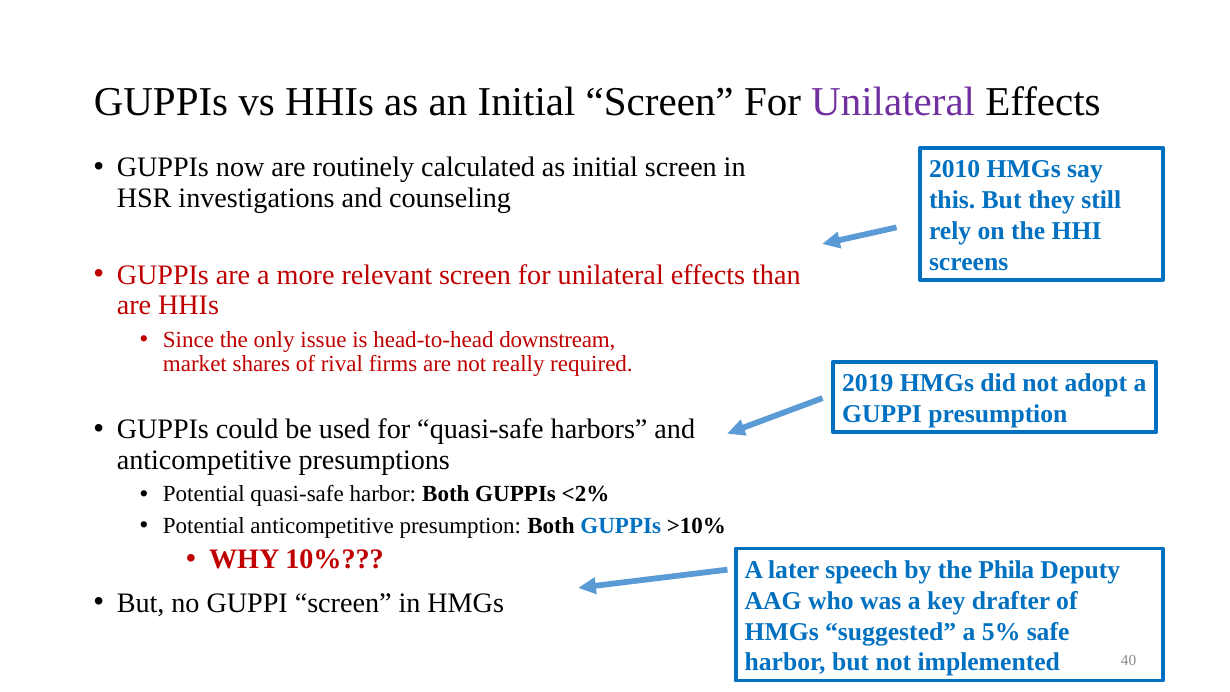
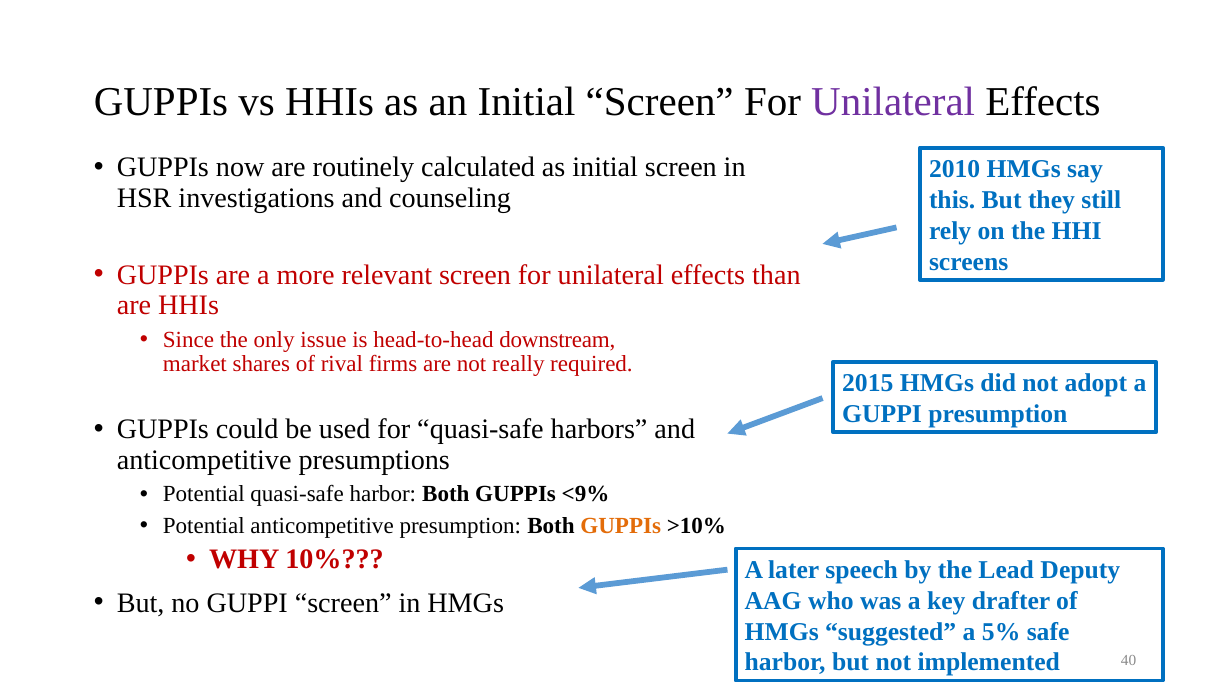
2019: 2019 -> 2015 (868, 383)
<2%: <2% -> <9% (586, 494)
GUPPIs colour: blue -> orange (621, 525)
Phila: Phila -> Lead (1006, 570)
